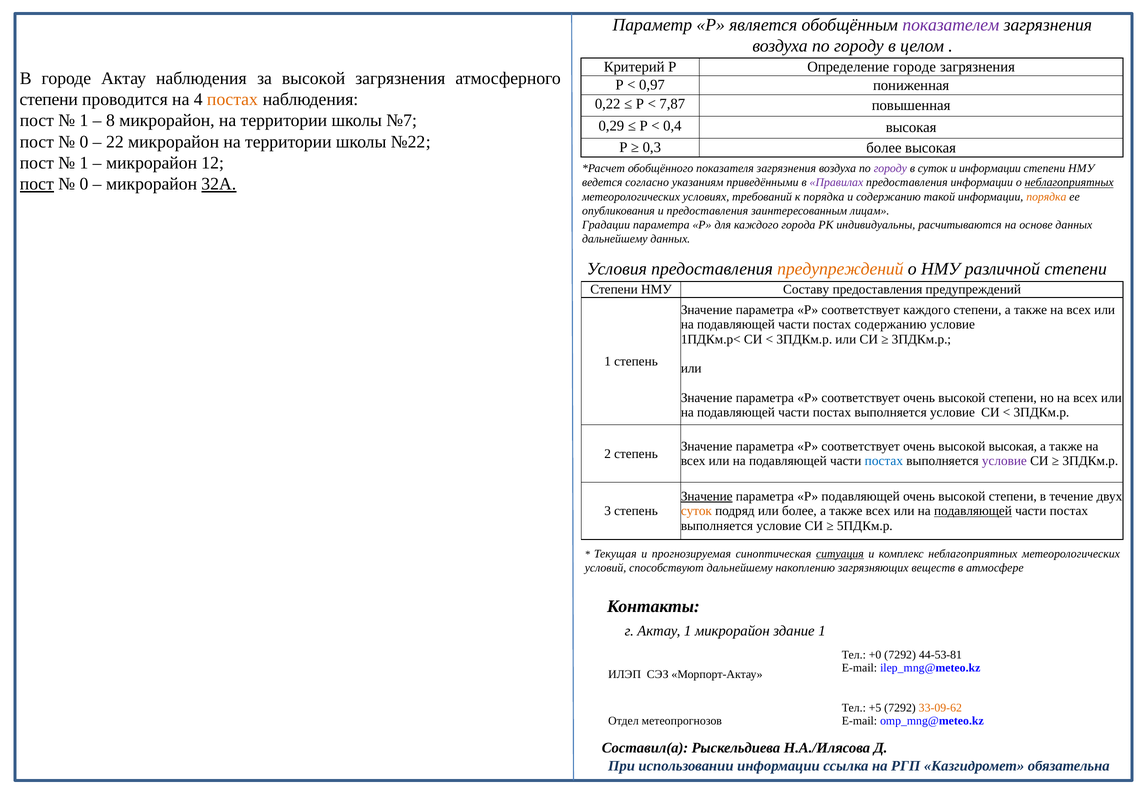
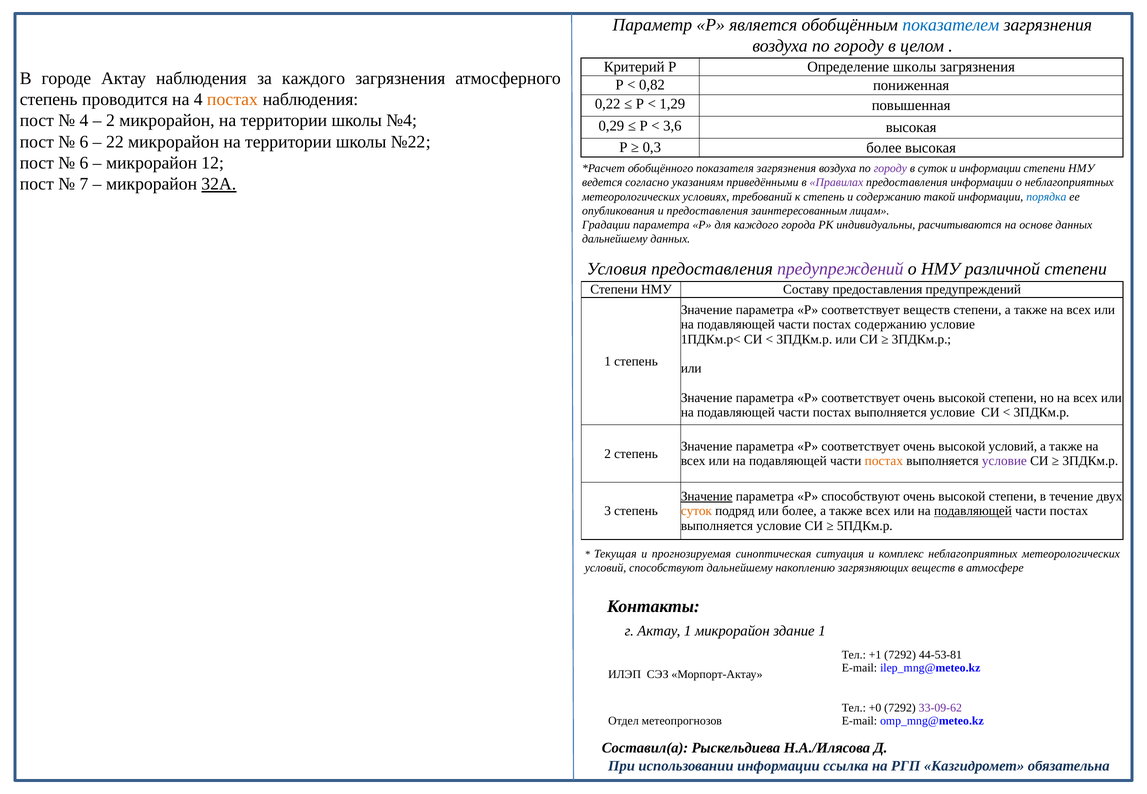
показателем colour: purple -> blue (951, 25)
Определение городе: городе -> школы (915, 67)
за высокой: высокой -> каждого (314, 78)
0,97: 0,97 -> 0,82 (652, 85)
степени: степени -> степень (49, 99)
7,87: 7,87 -> 1,29 (672, 104)
1: 1 -> 4 (84, 121)
8: 8 -> 2 (110, 121)
№7: №7 -> №4 (402, 121)
0,4: 0,4 -> 3,6 (672, 126)
0: 0 -> 6 (84, 142)
1: 1 -> 6 (84, 163)
пост underline: present -> none (37, 184)
0: 0 -> 7 (84, 184)
неблагоприятных underline: present -> none (1069, 183)
к порядка: порядка -> степень (824, 197)
порядка colour: orange -> blue (1046, 197)
предупреждений colour: orange -> purple (840, 269)
соответствует каждого: каждого -> веществ (927, 310)
высокой высокая: высокая -> условий (1013, 446)
постах colour: blue -> orange (884, 461)
Р подавляющей: подавляющей -> способствуют (861, 496)
ситуация underline: present -> none (840, 554)
+0: +0 -> +1 (875, 655)
+5: +5 -> +0 (875, 708)
33-09-62 colour: orange -> purple (940, 708)
